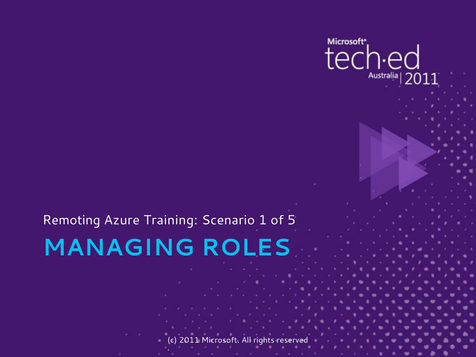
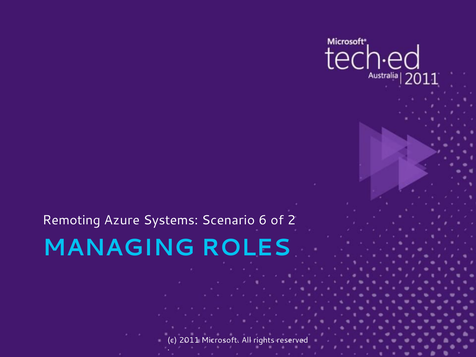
Training: Training -> Systems (171, 220)
1: 1 -> 6 (263, 220)
5: 5 -> 2 (291, 220)
